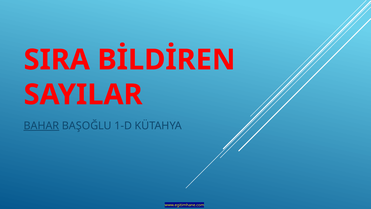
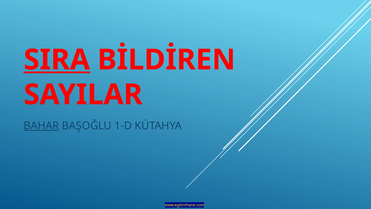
SIRA underline: none -> present (57, 60)
